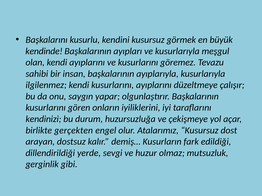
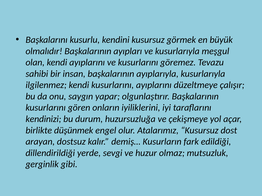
kendinde: kendinde -> olmalıdır (44, 51)
gerçekten: gerçekten -> düşünmek (74, 131)
